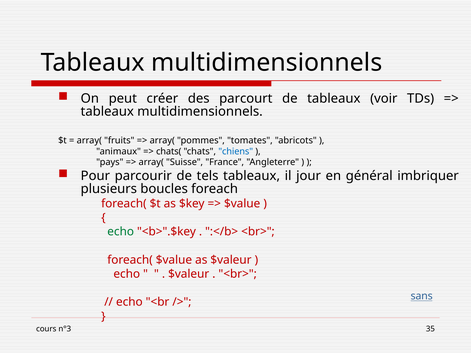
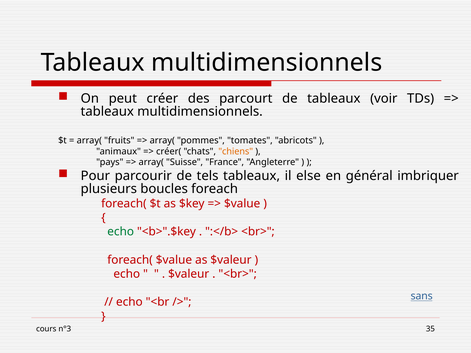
chats(: chats( -> créer( (169, 151)
chiens colour: blue -> orange (236, 151)
jour: jour -> else (308, 176)
